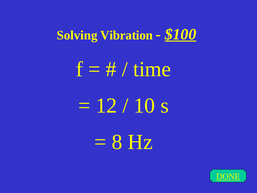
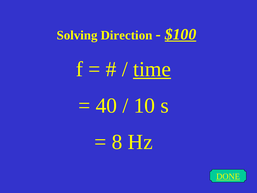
Vibration: Vibration -> Direction (127, 35)
time underline: none -> present (152, 69)
12: 12 -> 40 (106, 106)
